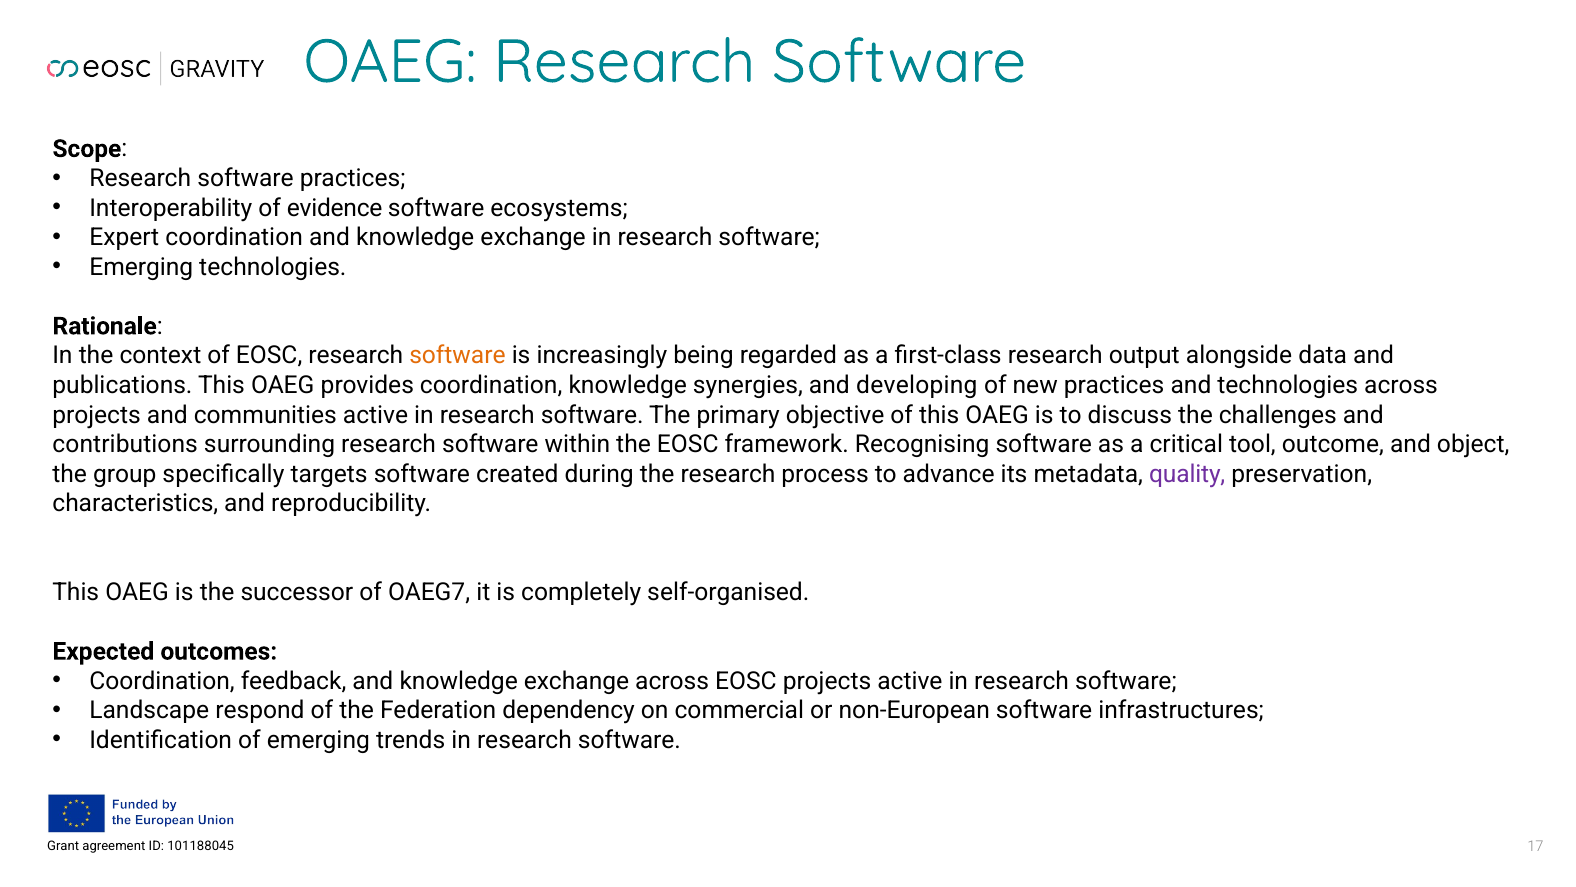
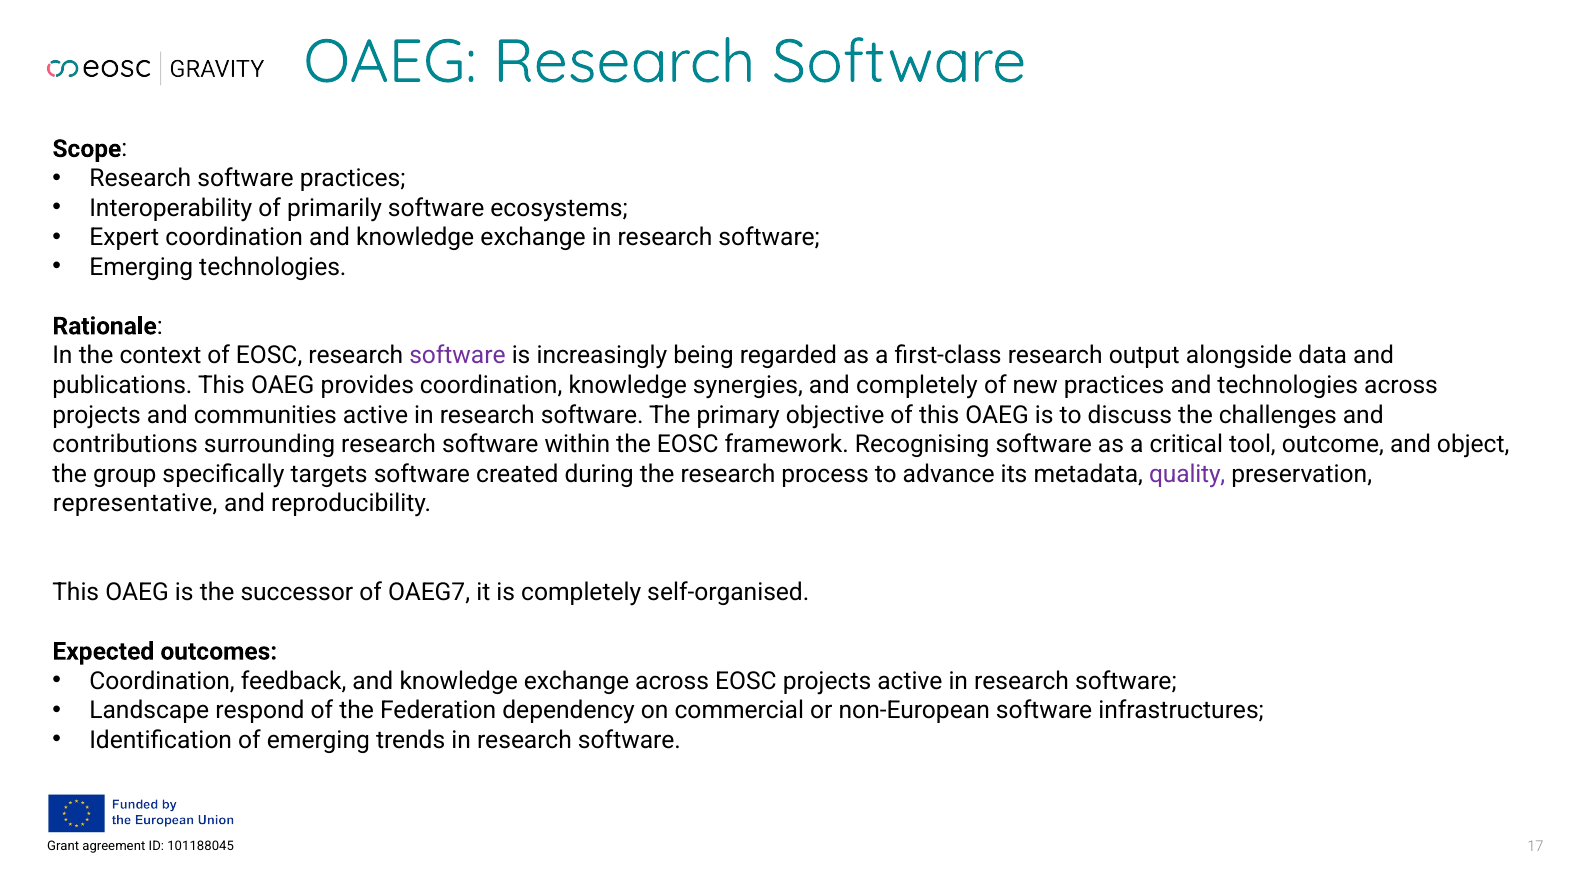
evidence: evidence -> primarily (335, 208)
software colour: orange -> purple (457, 356)
and developing: developing -> completely (917, 385)
characteristics: characteristics -> representative (135, 503)
